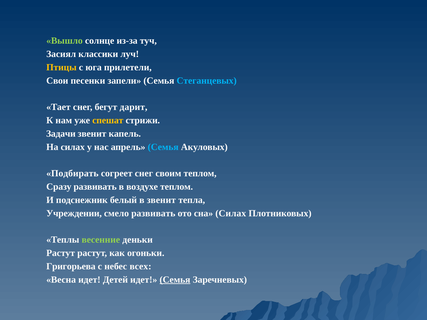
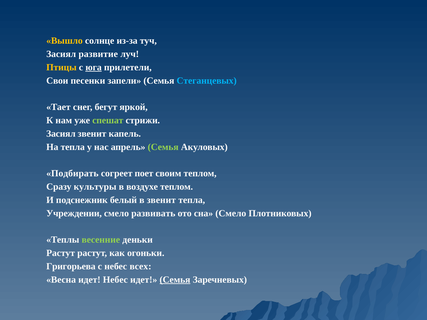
Вышло colour: light green -> yellow (64, 41)
классики: классики -> развитие (98, 54)
юга underline: none -> present (94, 67)
дарит: дарит -> яркой (134, 107)
спешат colour: yellow -> light green (108, 121)
Задачи: Задачи -> Засиял (61, 134)
На силах: силах -> тепла (73, 147)
Семья colour: light blue -> light green (163, 147)
согреет снег: снег -> поет (144, 174)
Сразу развивать: развивать -> культуры (95, 187)
сна Силах: Силах -> Смело (231, 213)
идет Детей: Детей -> Небес (115, 280)
